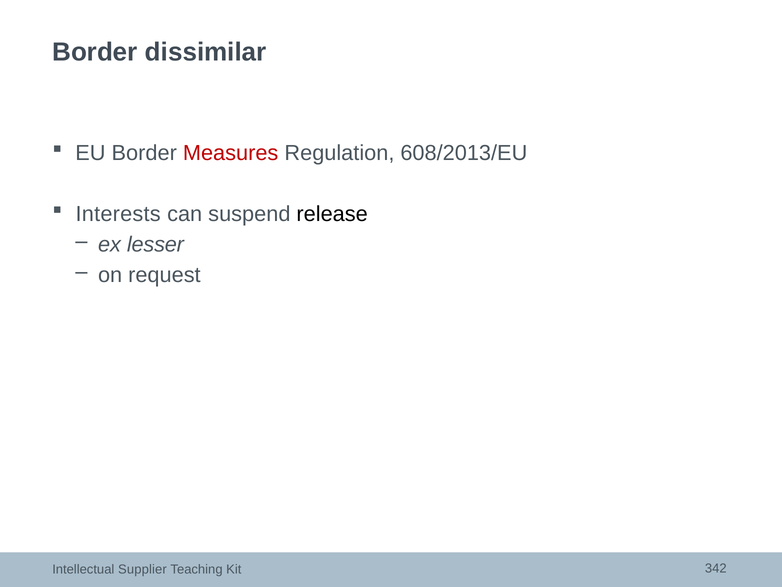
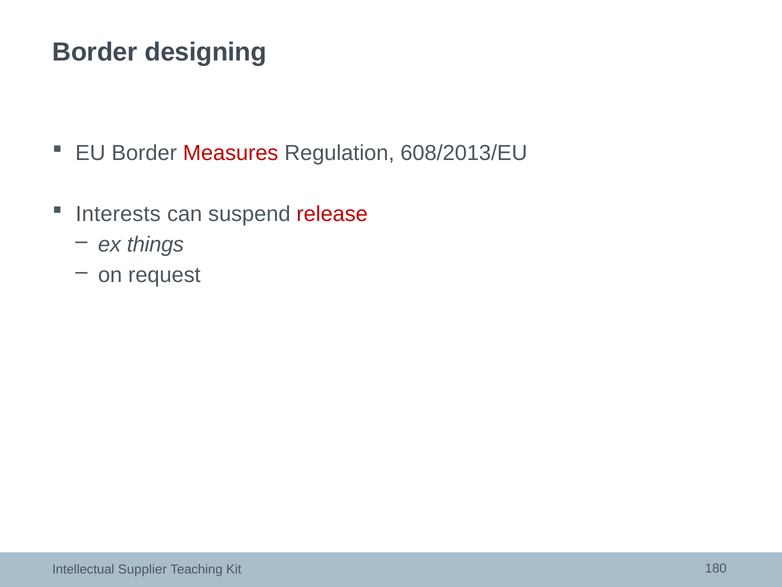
dissimilar: dissimilar -> designing (206, 52)
release colour: black -> red (332, 214)
lesser: lesser -> things (155, 244)
342: 342 -> 180 (716, 568)
